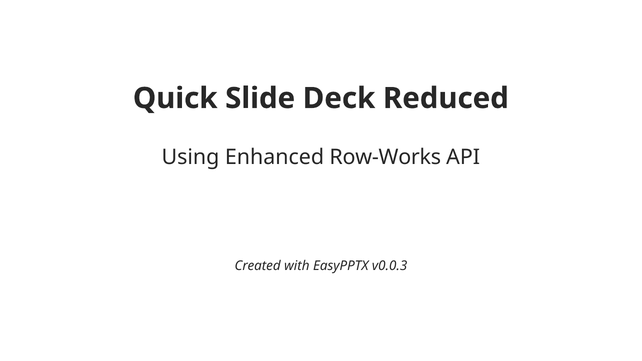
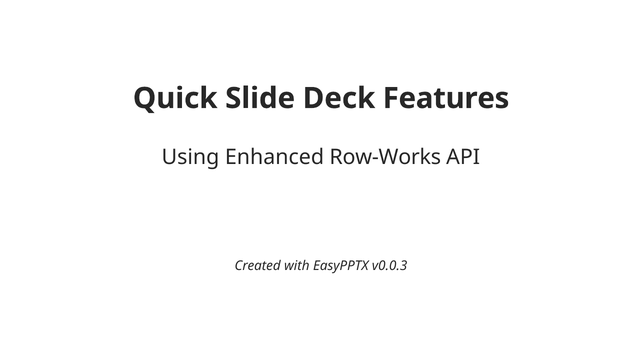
Reduced: Reduced -> Features (446, 98)
